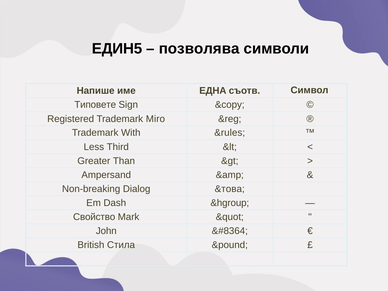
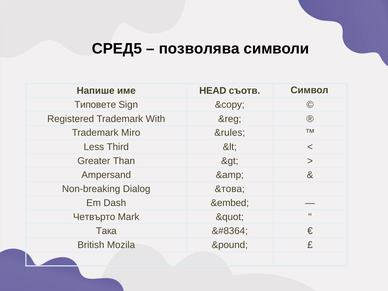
ЕДИН5: ЕДИН5 -> СРЕД5 (117, 49)
ЕДНА: ЕДНА -> HEAD (213, 91)
Miro: Miro -> With (155, 119)
With: With -> Miro (131, 133)
&hgroup: &hgroup -> &embed (230, 203)
Свойство: Свойство -> Четвърто (94, 217)
John: John -> Така (106, 231)
Стила: Стила -> Mozila (121, 245)
